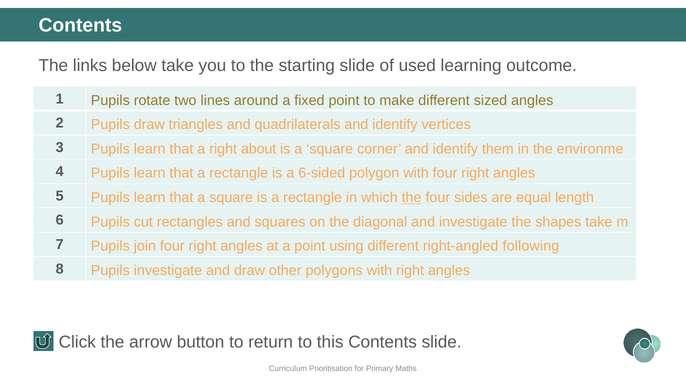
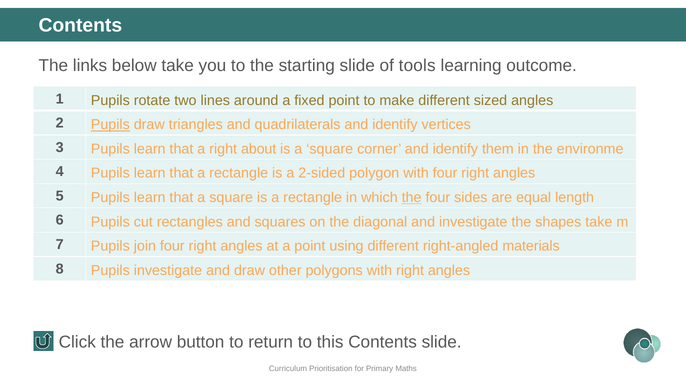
used: used -> tools (417, 66)
Pupils underline: none -> present (110, 125)
6-sided: 6-sided -> 2-sided (322, 173)
following: following -> materials (531, 246)
